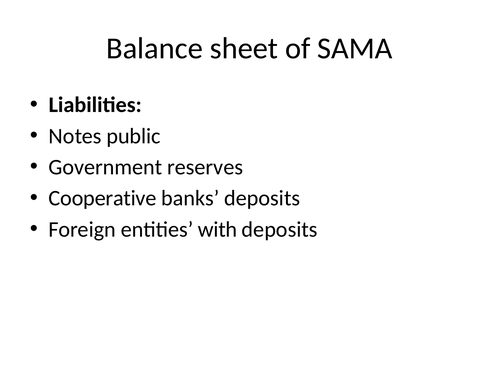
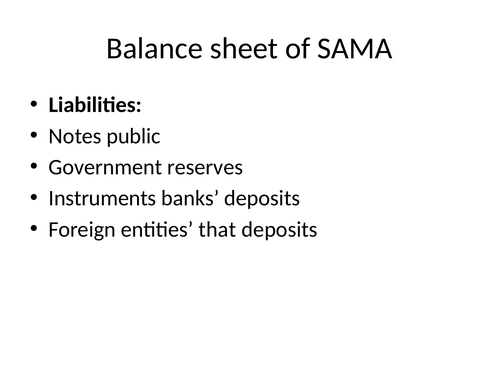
Cooperative: Cooperative -> Instruments (102, 198)
with: with -> that (217, 229)
